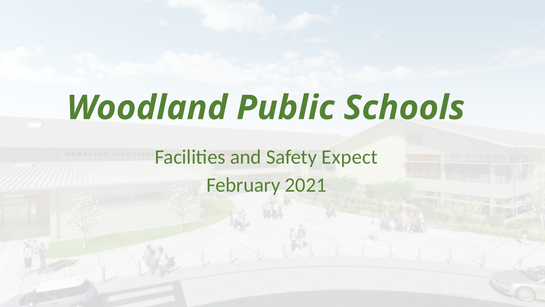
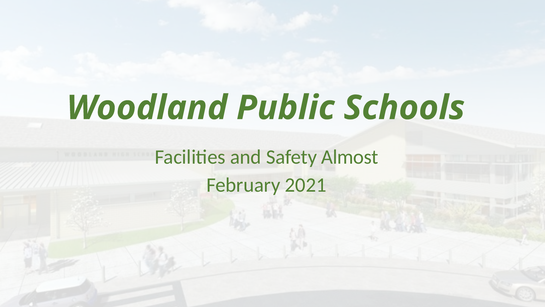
Expect: Expect -> Almost (350, 157)
